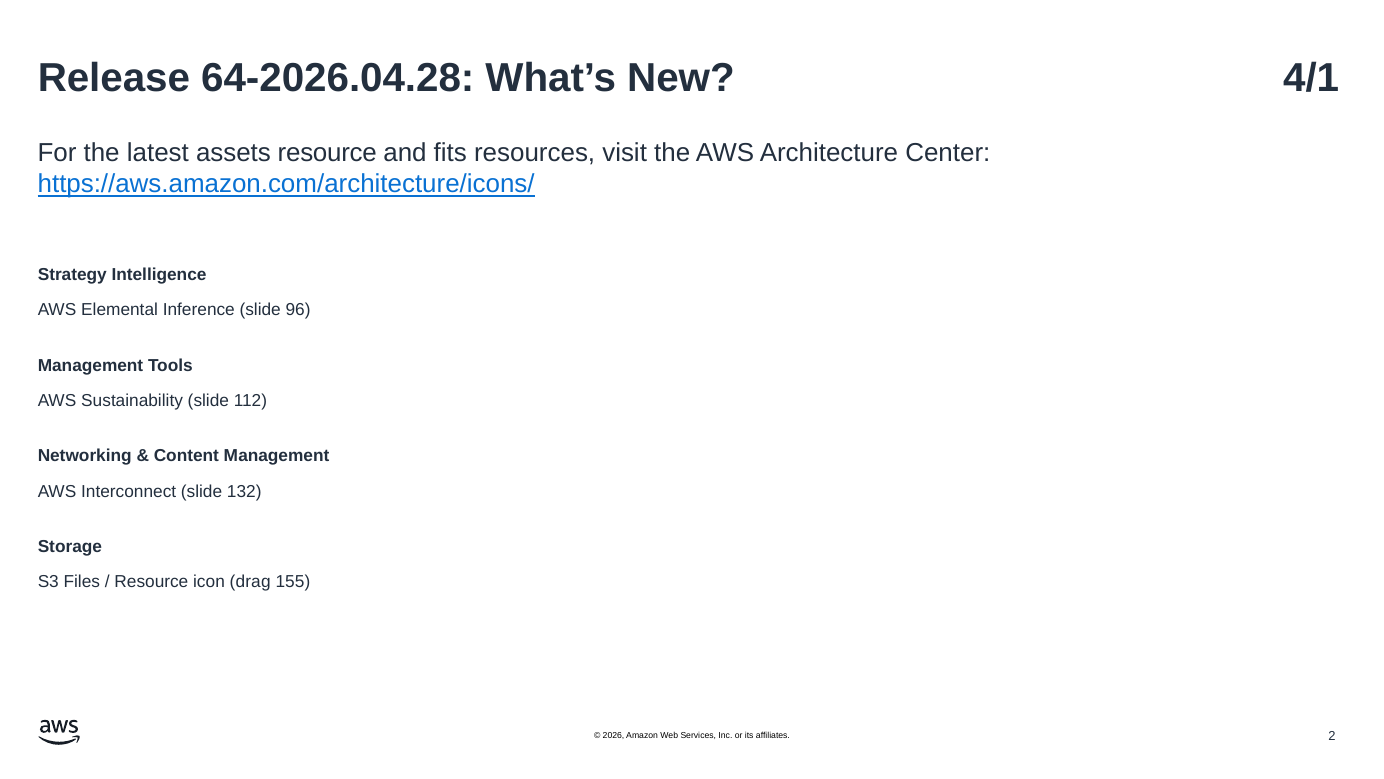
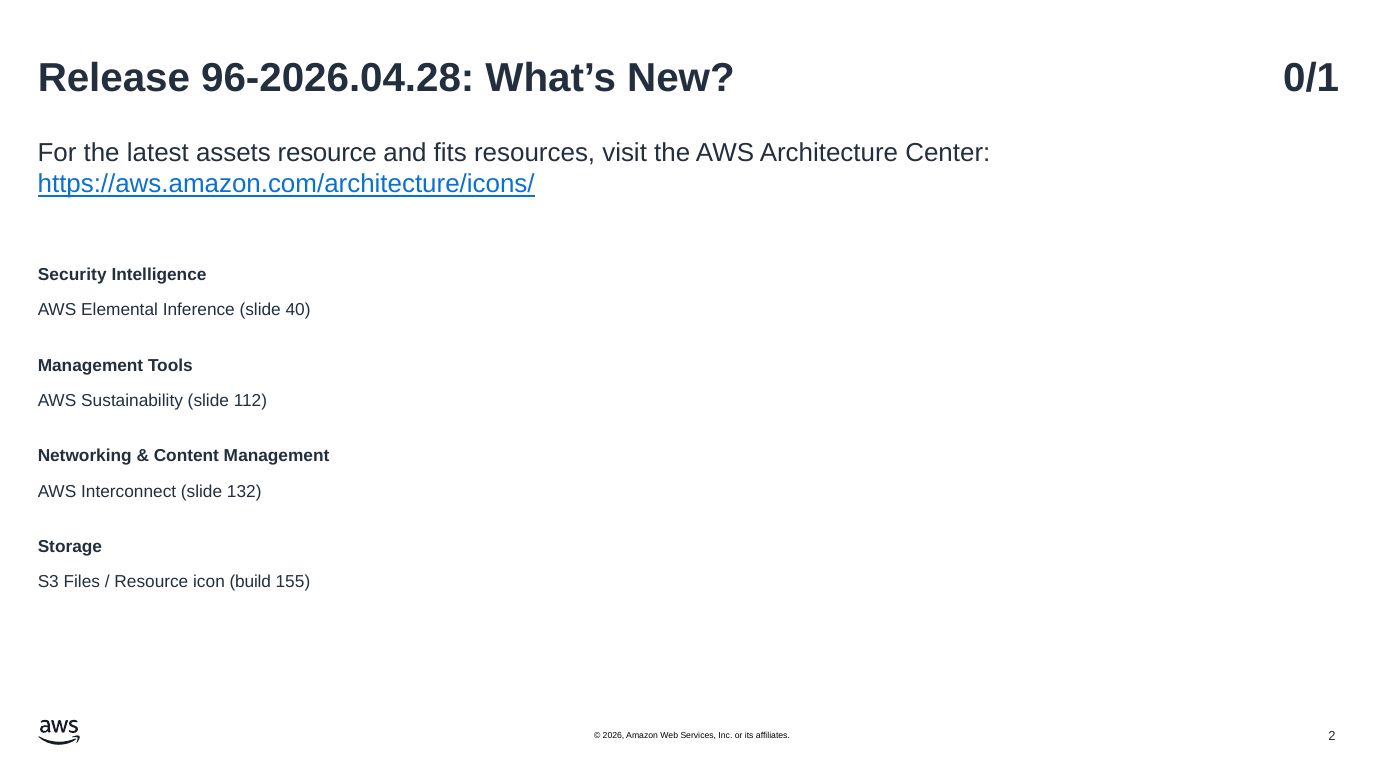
64-2026.04.28: 64-2026.04.28 -> 96-2026.04.28 (338, 78)
4/1: 4/1 -> 0/1 (1311, 78)
Strategy: Strategy -> Security (72, 275)
96: 96 -> 40 (298, 310)
drag: drag -> build (250, 582)
